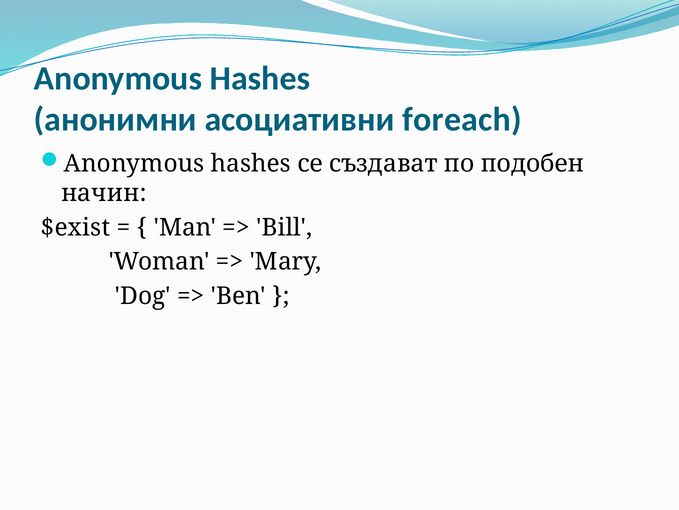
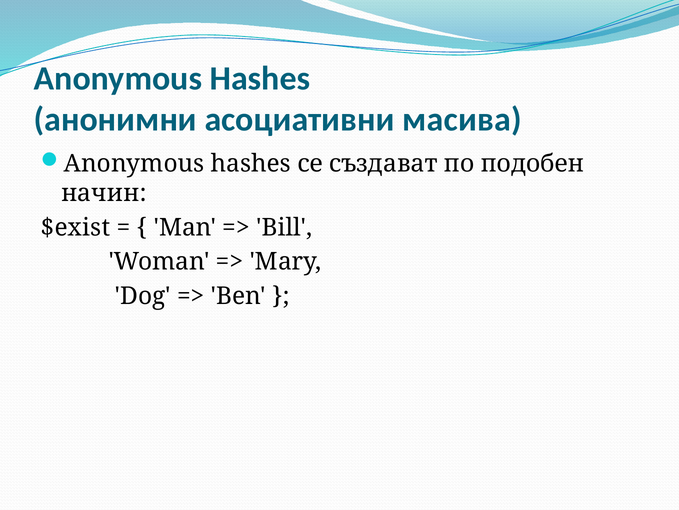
foreach: foreach -> масива (462, 119)
